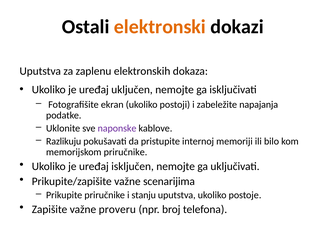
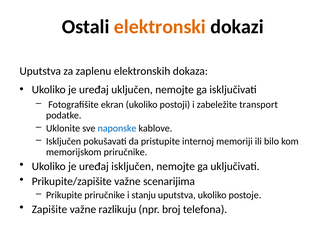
napajanja: napajanja -> transport (259, 104)
naponske colour: purple -> blue (117, 128)
Razlikuju: Razlikuju -> Isključen (64, 141)
proveru: proveru -> razlikuju (117, 209)
